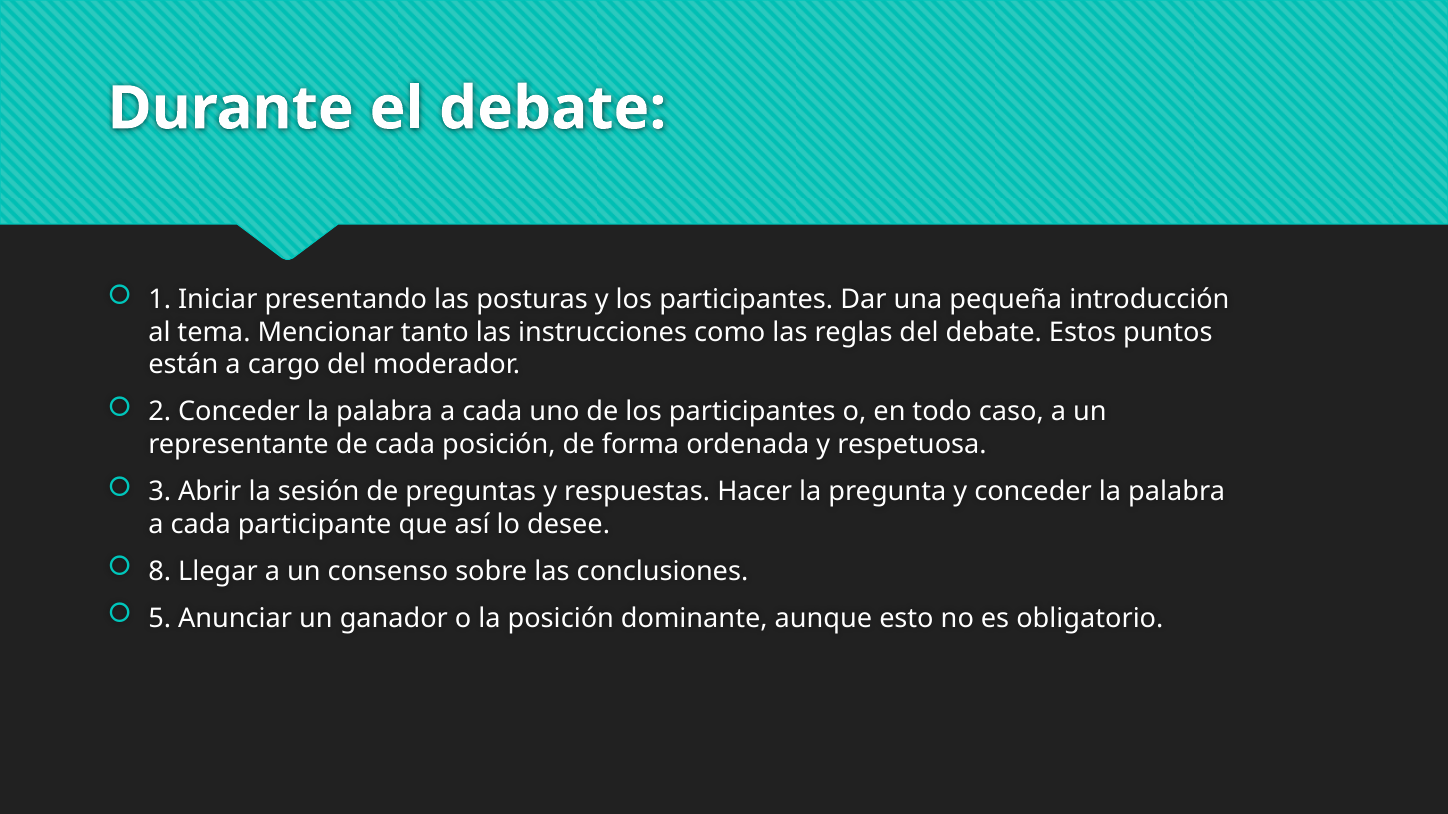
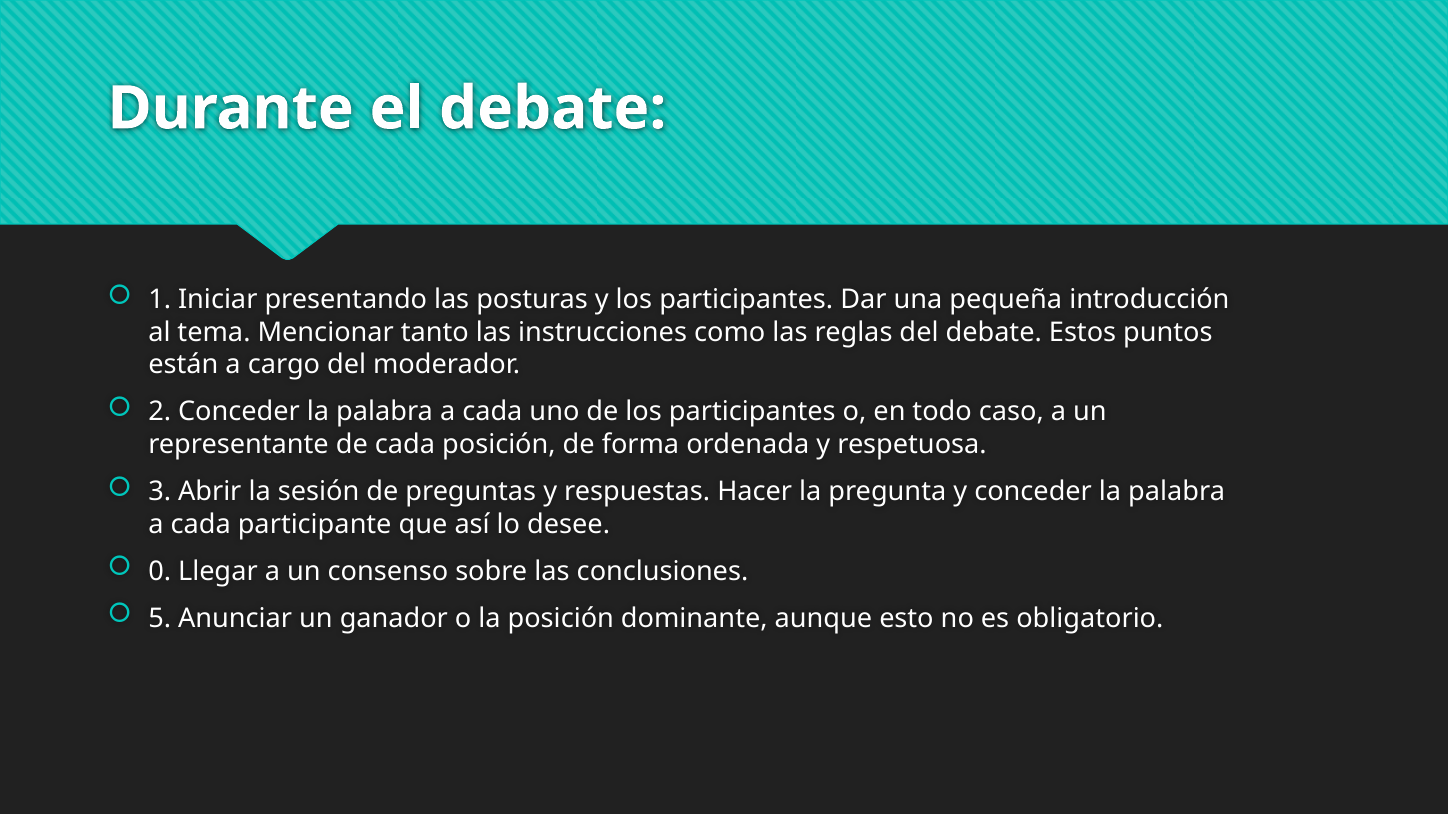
8: 8 -> 0 (160, 572)
